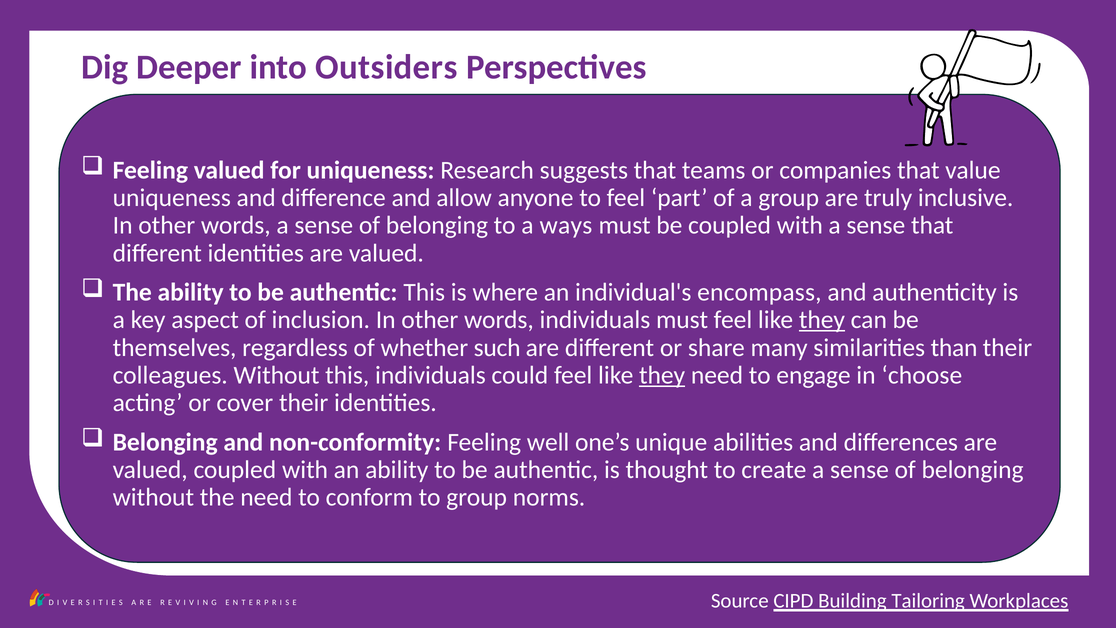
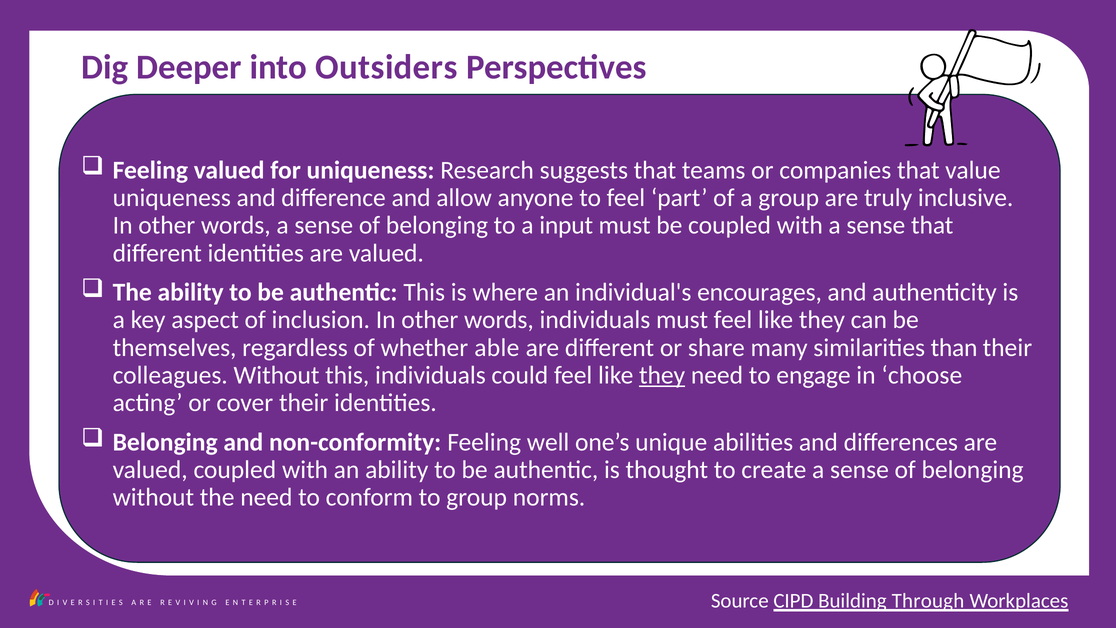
ways: ways -> input (566, 225)
encompass: encompass -> encourages (760, 292)
they underline: present -> none (822, 320)
such: such -> able (497, 347)
Tailoring: Tailoring -> Through (928, 601)
